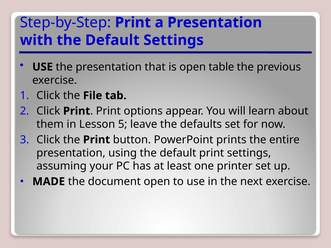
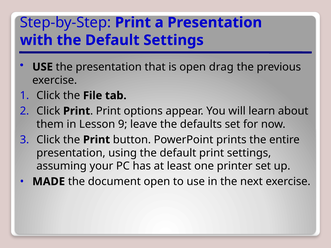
table: table -> drag (221, 67)
5: 5 -> 9 (123, 124)
